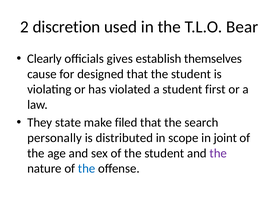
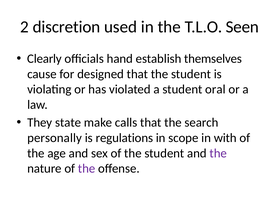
Bear: Bear -> Seen (242, 27)
gives: gives -> hand (120, 59)
first: first -> oral (215, 89)
filed: filed -> calls (126, 123)
distributed: distributed -> regulations (124, 138)
joint: joint -> with (225, 138)
the colour: blue -> purple (87, 169)
